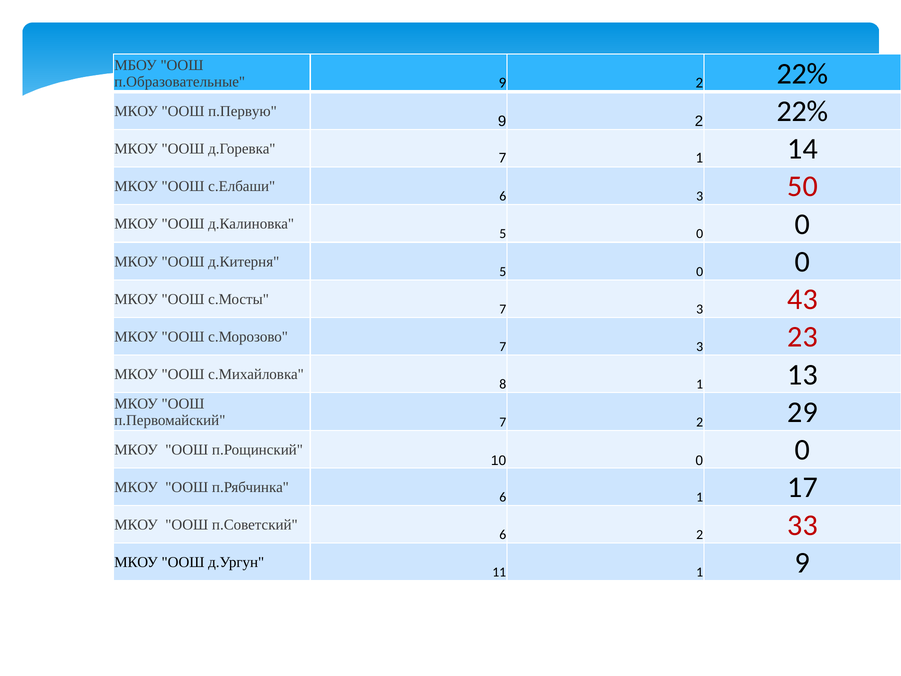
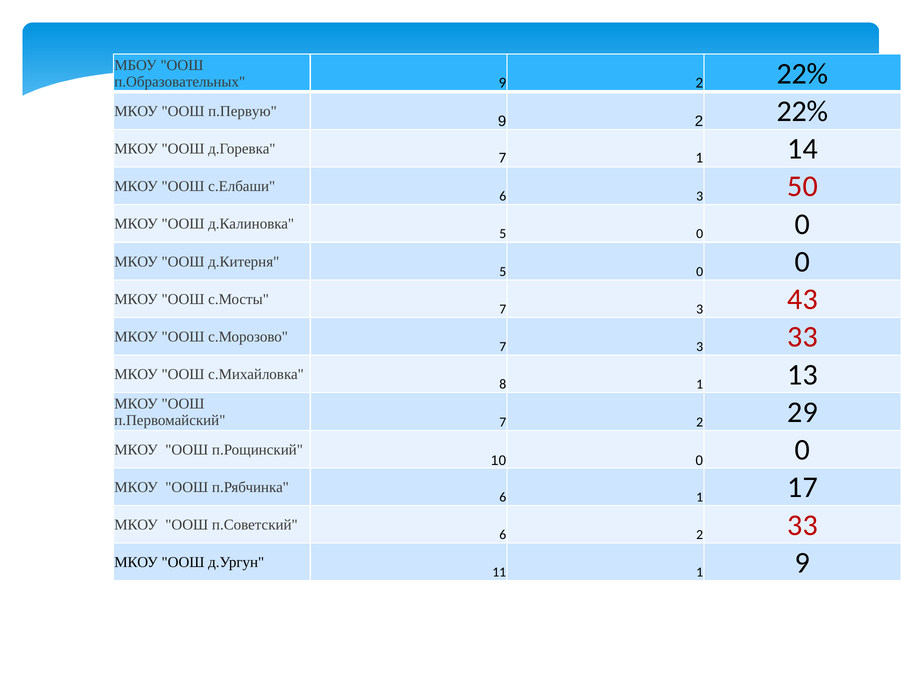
п.Образовательные: п.Образовательные -> п.Образовательных (180, 82)
3 23: 23 -> 33 (803, 337)
